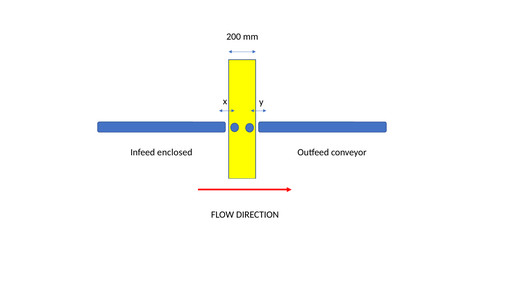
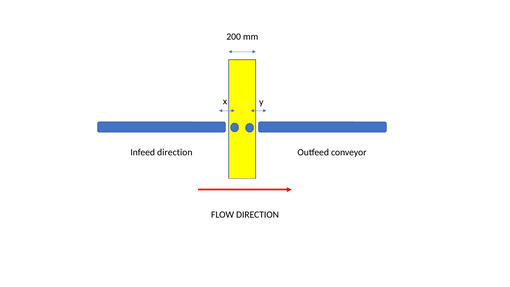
Infeed enclosed: enclosed -> direction (175, 152)
